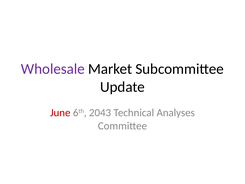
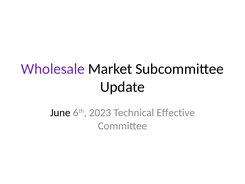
June colour: red -> black (60, 113)
2043: 2043 -> 2023 (100, 113)
Analyses: Analyses -> Effective (176, 113)
